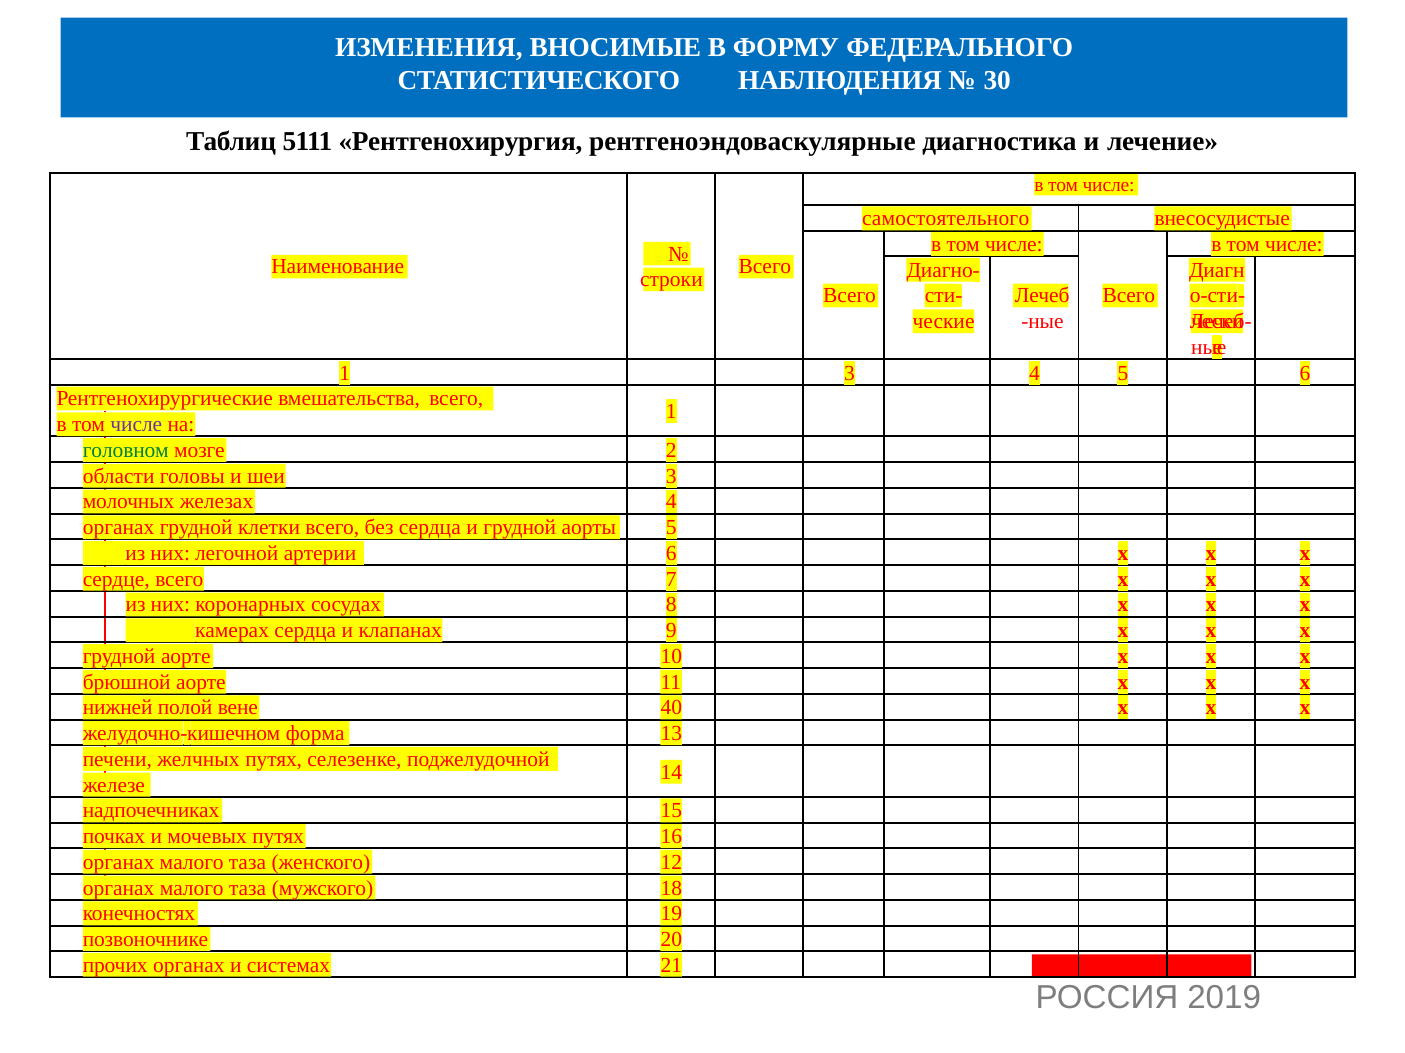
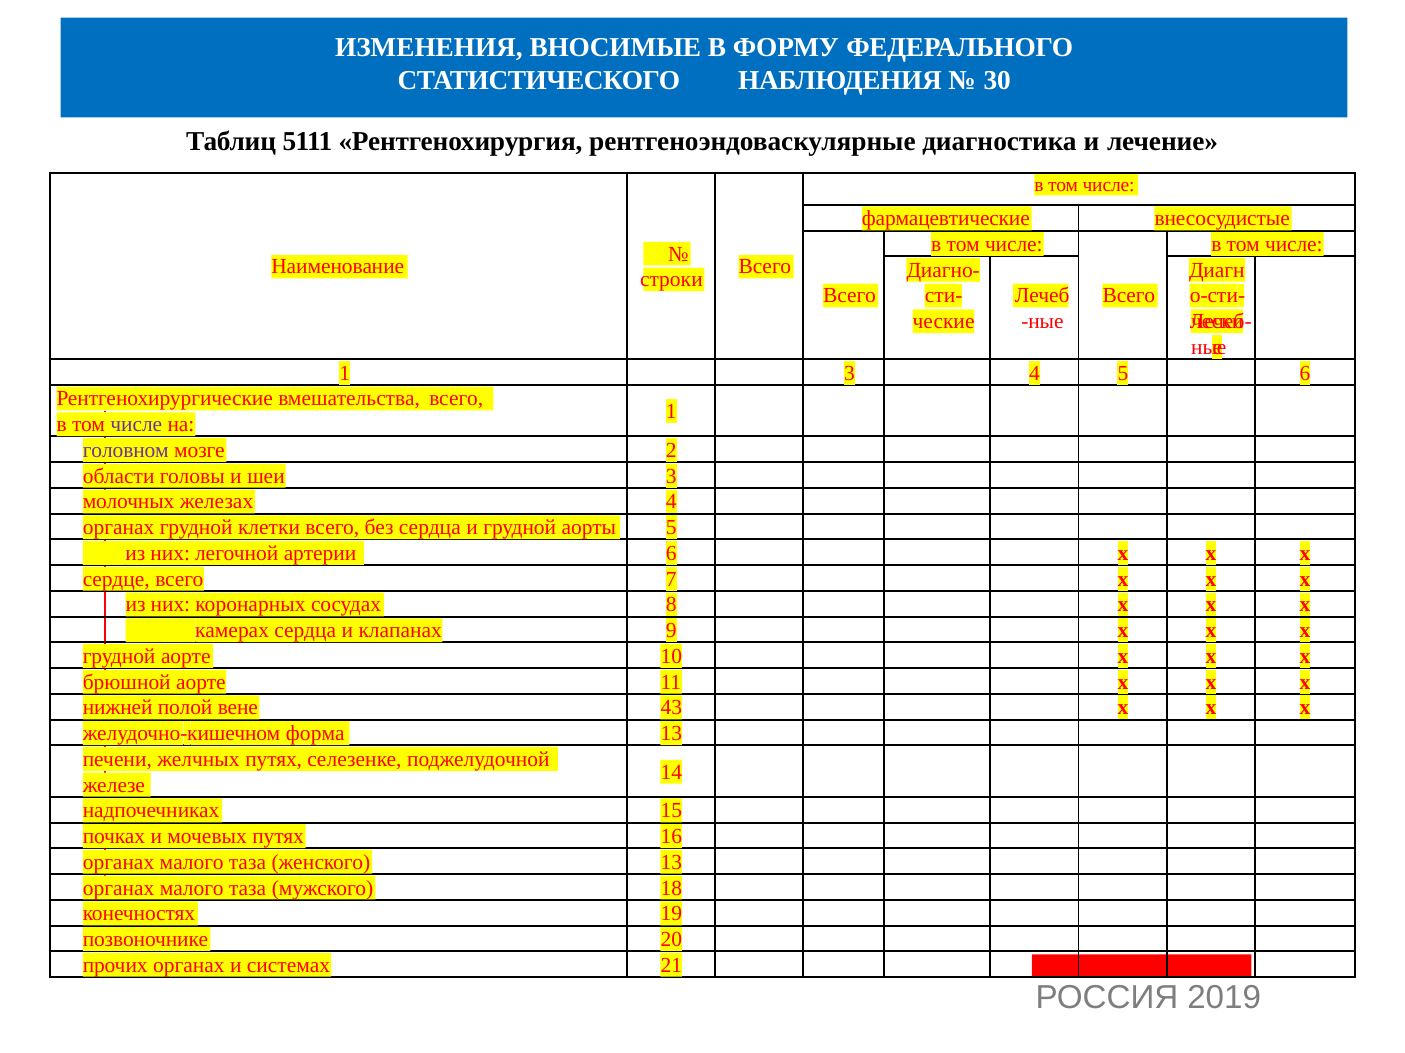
самостоятельного: самостоятельного -> фармацевтические (946, 219)
головном colour: green -> purple (126, 451)
40: 40 -> 43 (671, 708)
женского 12: 12 -> 13 (671, 863)
